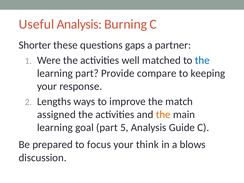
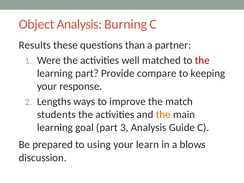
Useful: Useful -> Object (37, 24)
Shorter: Shorter -> Results (35, 45)
gaps: gaps -> than (135, 45)
the colour: blue -> red (202, 60)
assigned: assigned -> students (56, 115)
5: 5 -> 3 (124, 128)
focus: focus -> using (99, 145)
think: think -> learn (147, 145)
